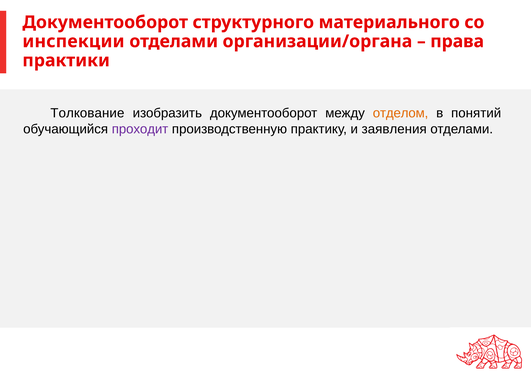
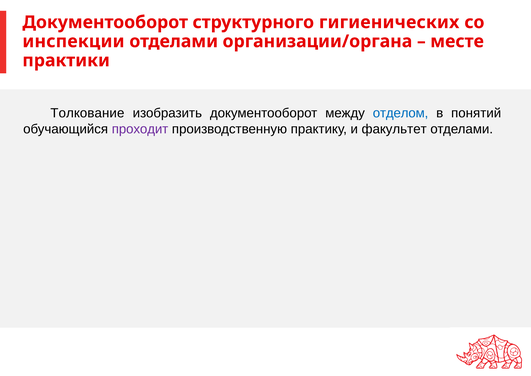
материального: материального -> гигиенических (389, 22)
права: права -> месте (457, 41)
отделом colour: orange -> blue (401, 113)
заявления: заявления -> факультет (394, 129)
